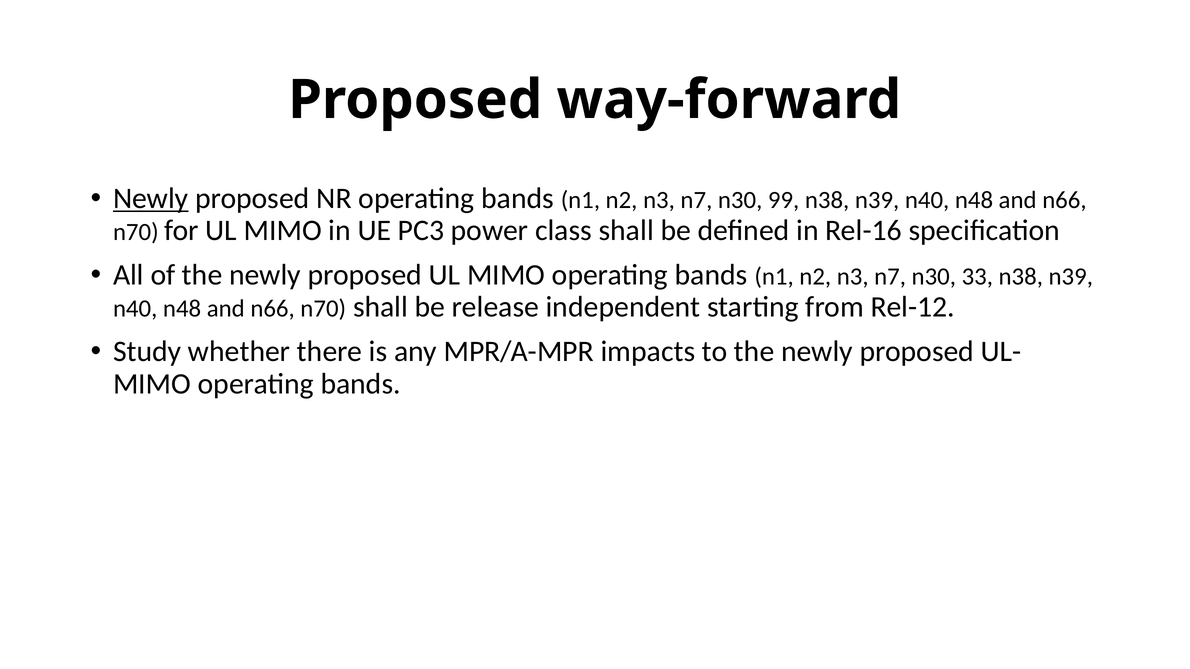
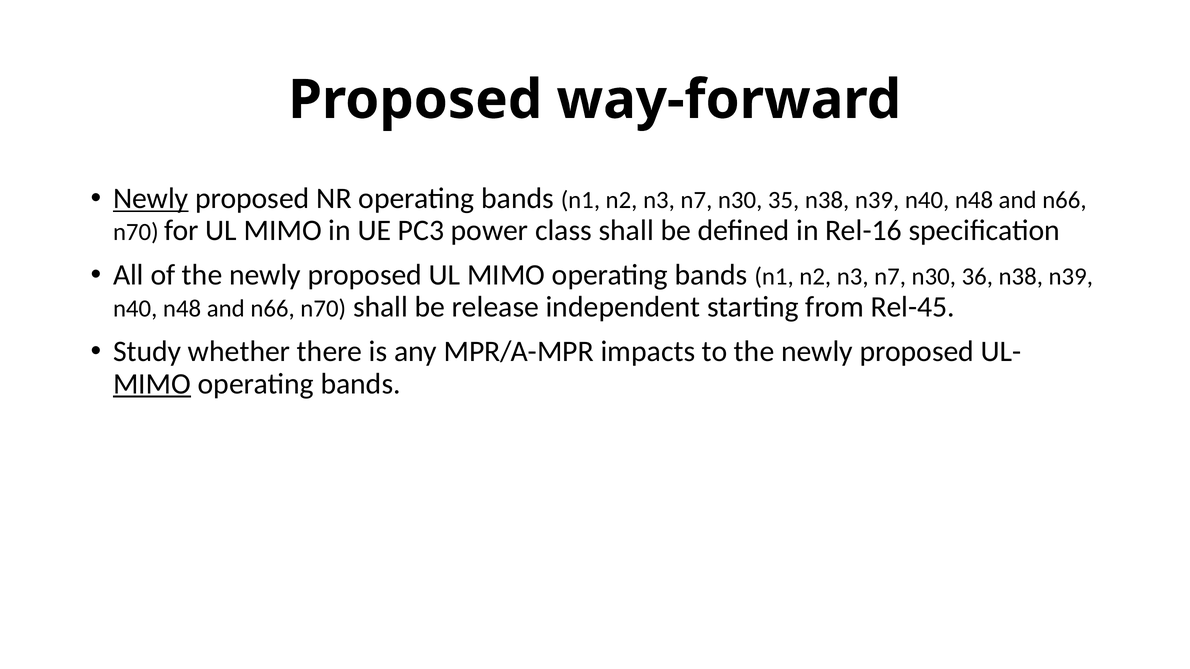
99: 99 -> 35 (784, 200)
33: 33 -> 36 (977, 277)
Rel-12: Rel-12 -> Rel-45 (913, 307)
MIMO underline: none -> present (152, 384)
